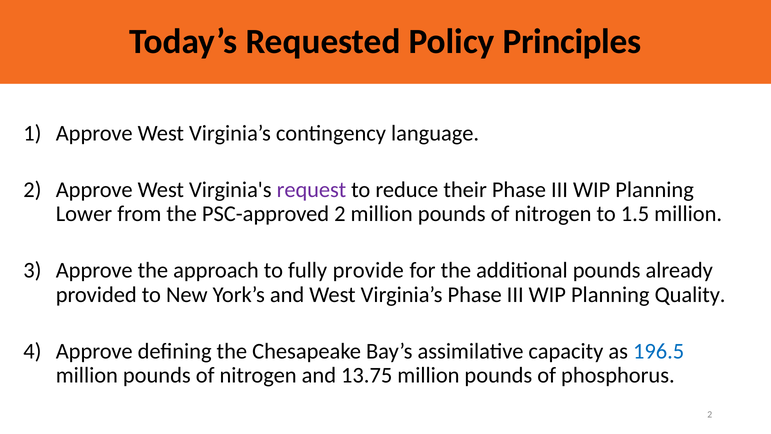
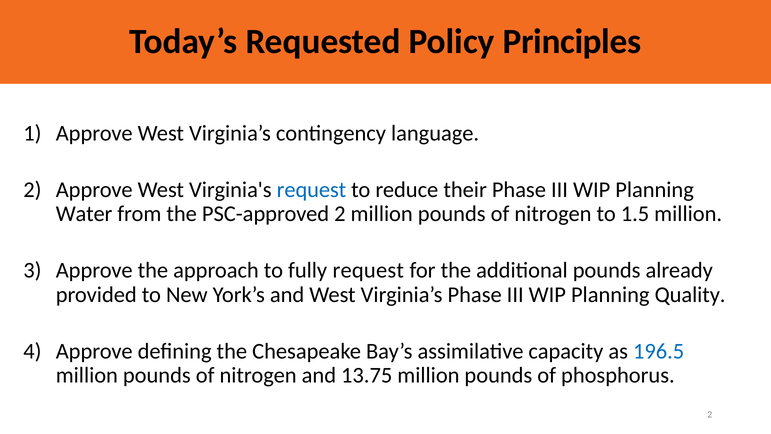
request colour: purple -> blue (311, 190)
Lower: Lower -> Water (84, 214)
fully provide: provide -> request (368, 270)
